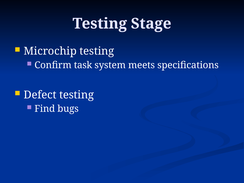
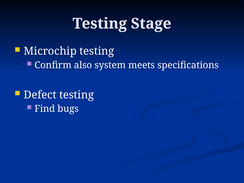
task: task -> also (83, 65)
